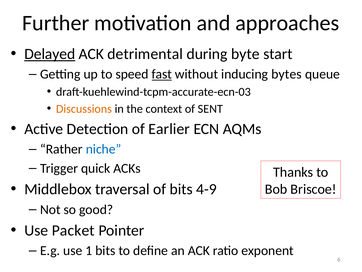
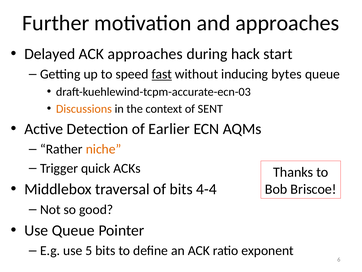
Delayed underline: present -> none (50, 54)
ACK detrimental: detrimental -> approaches (145, 54)
byte: byte -> hack (246, 54)
niche colour: blue -> orange (104, 149)
4-9: 4-9 -> 4-4 (206, 189)
Use Packet: Packet -> Queue (73, 230)
1: 1 -> 5 (89, 250)
